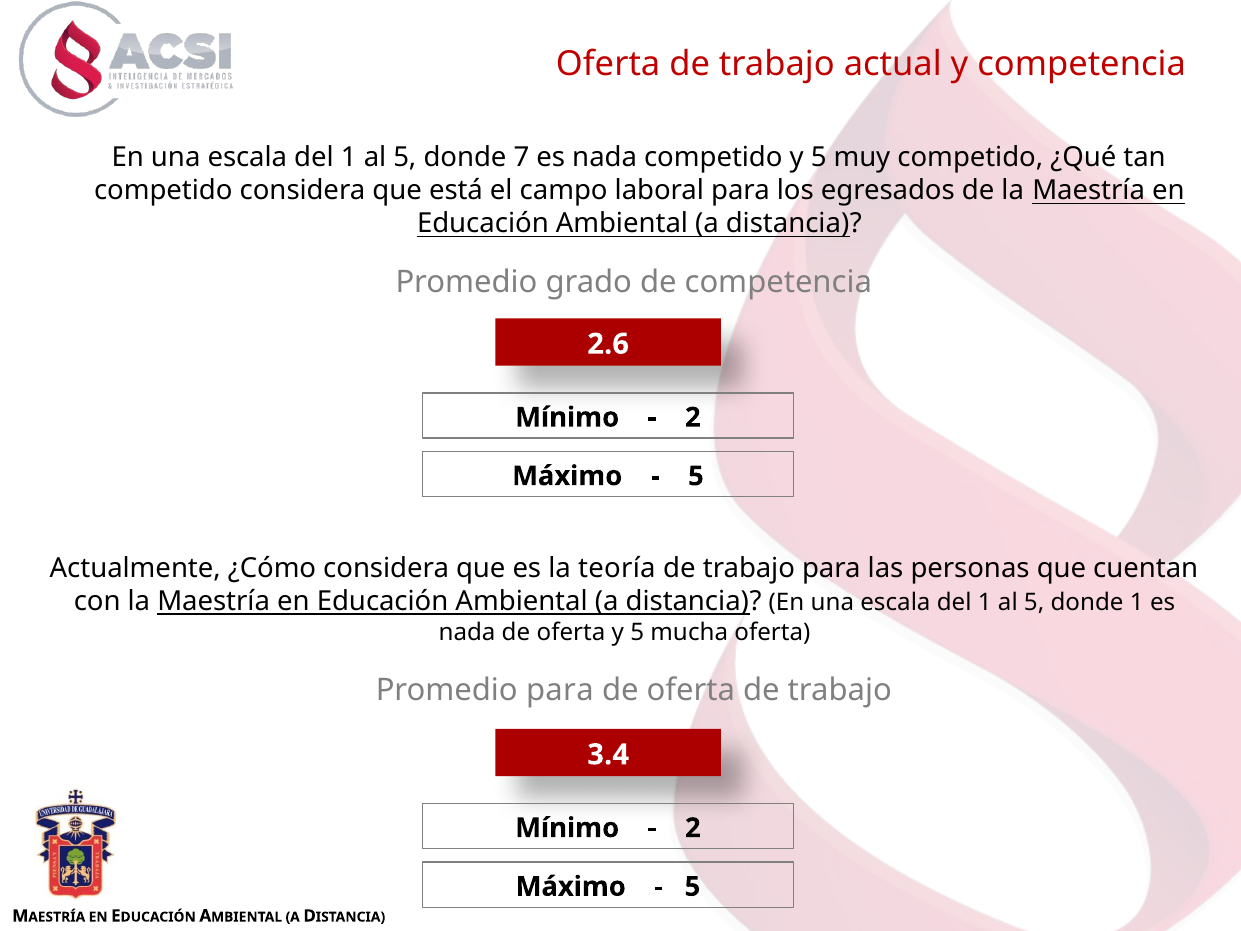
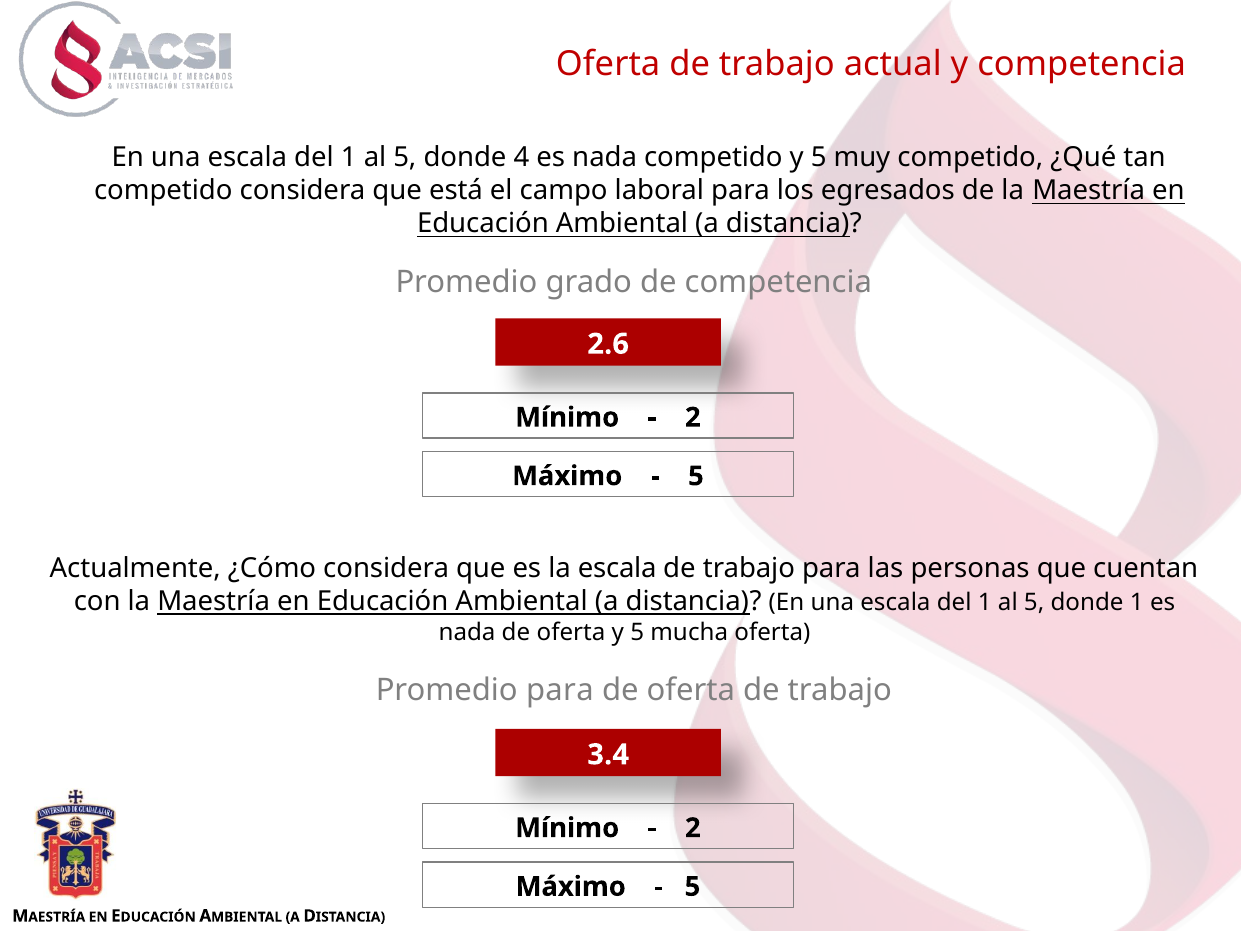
7: 7 -> 4 (521, 158)
la teoría: teoría -> escala (617, 568)
